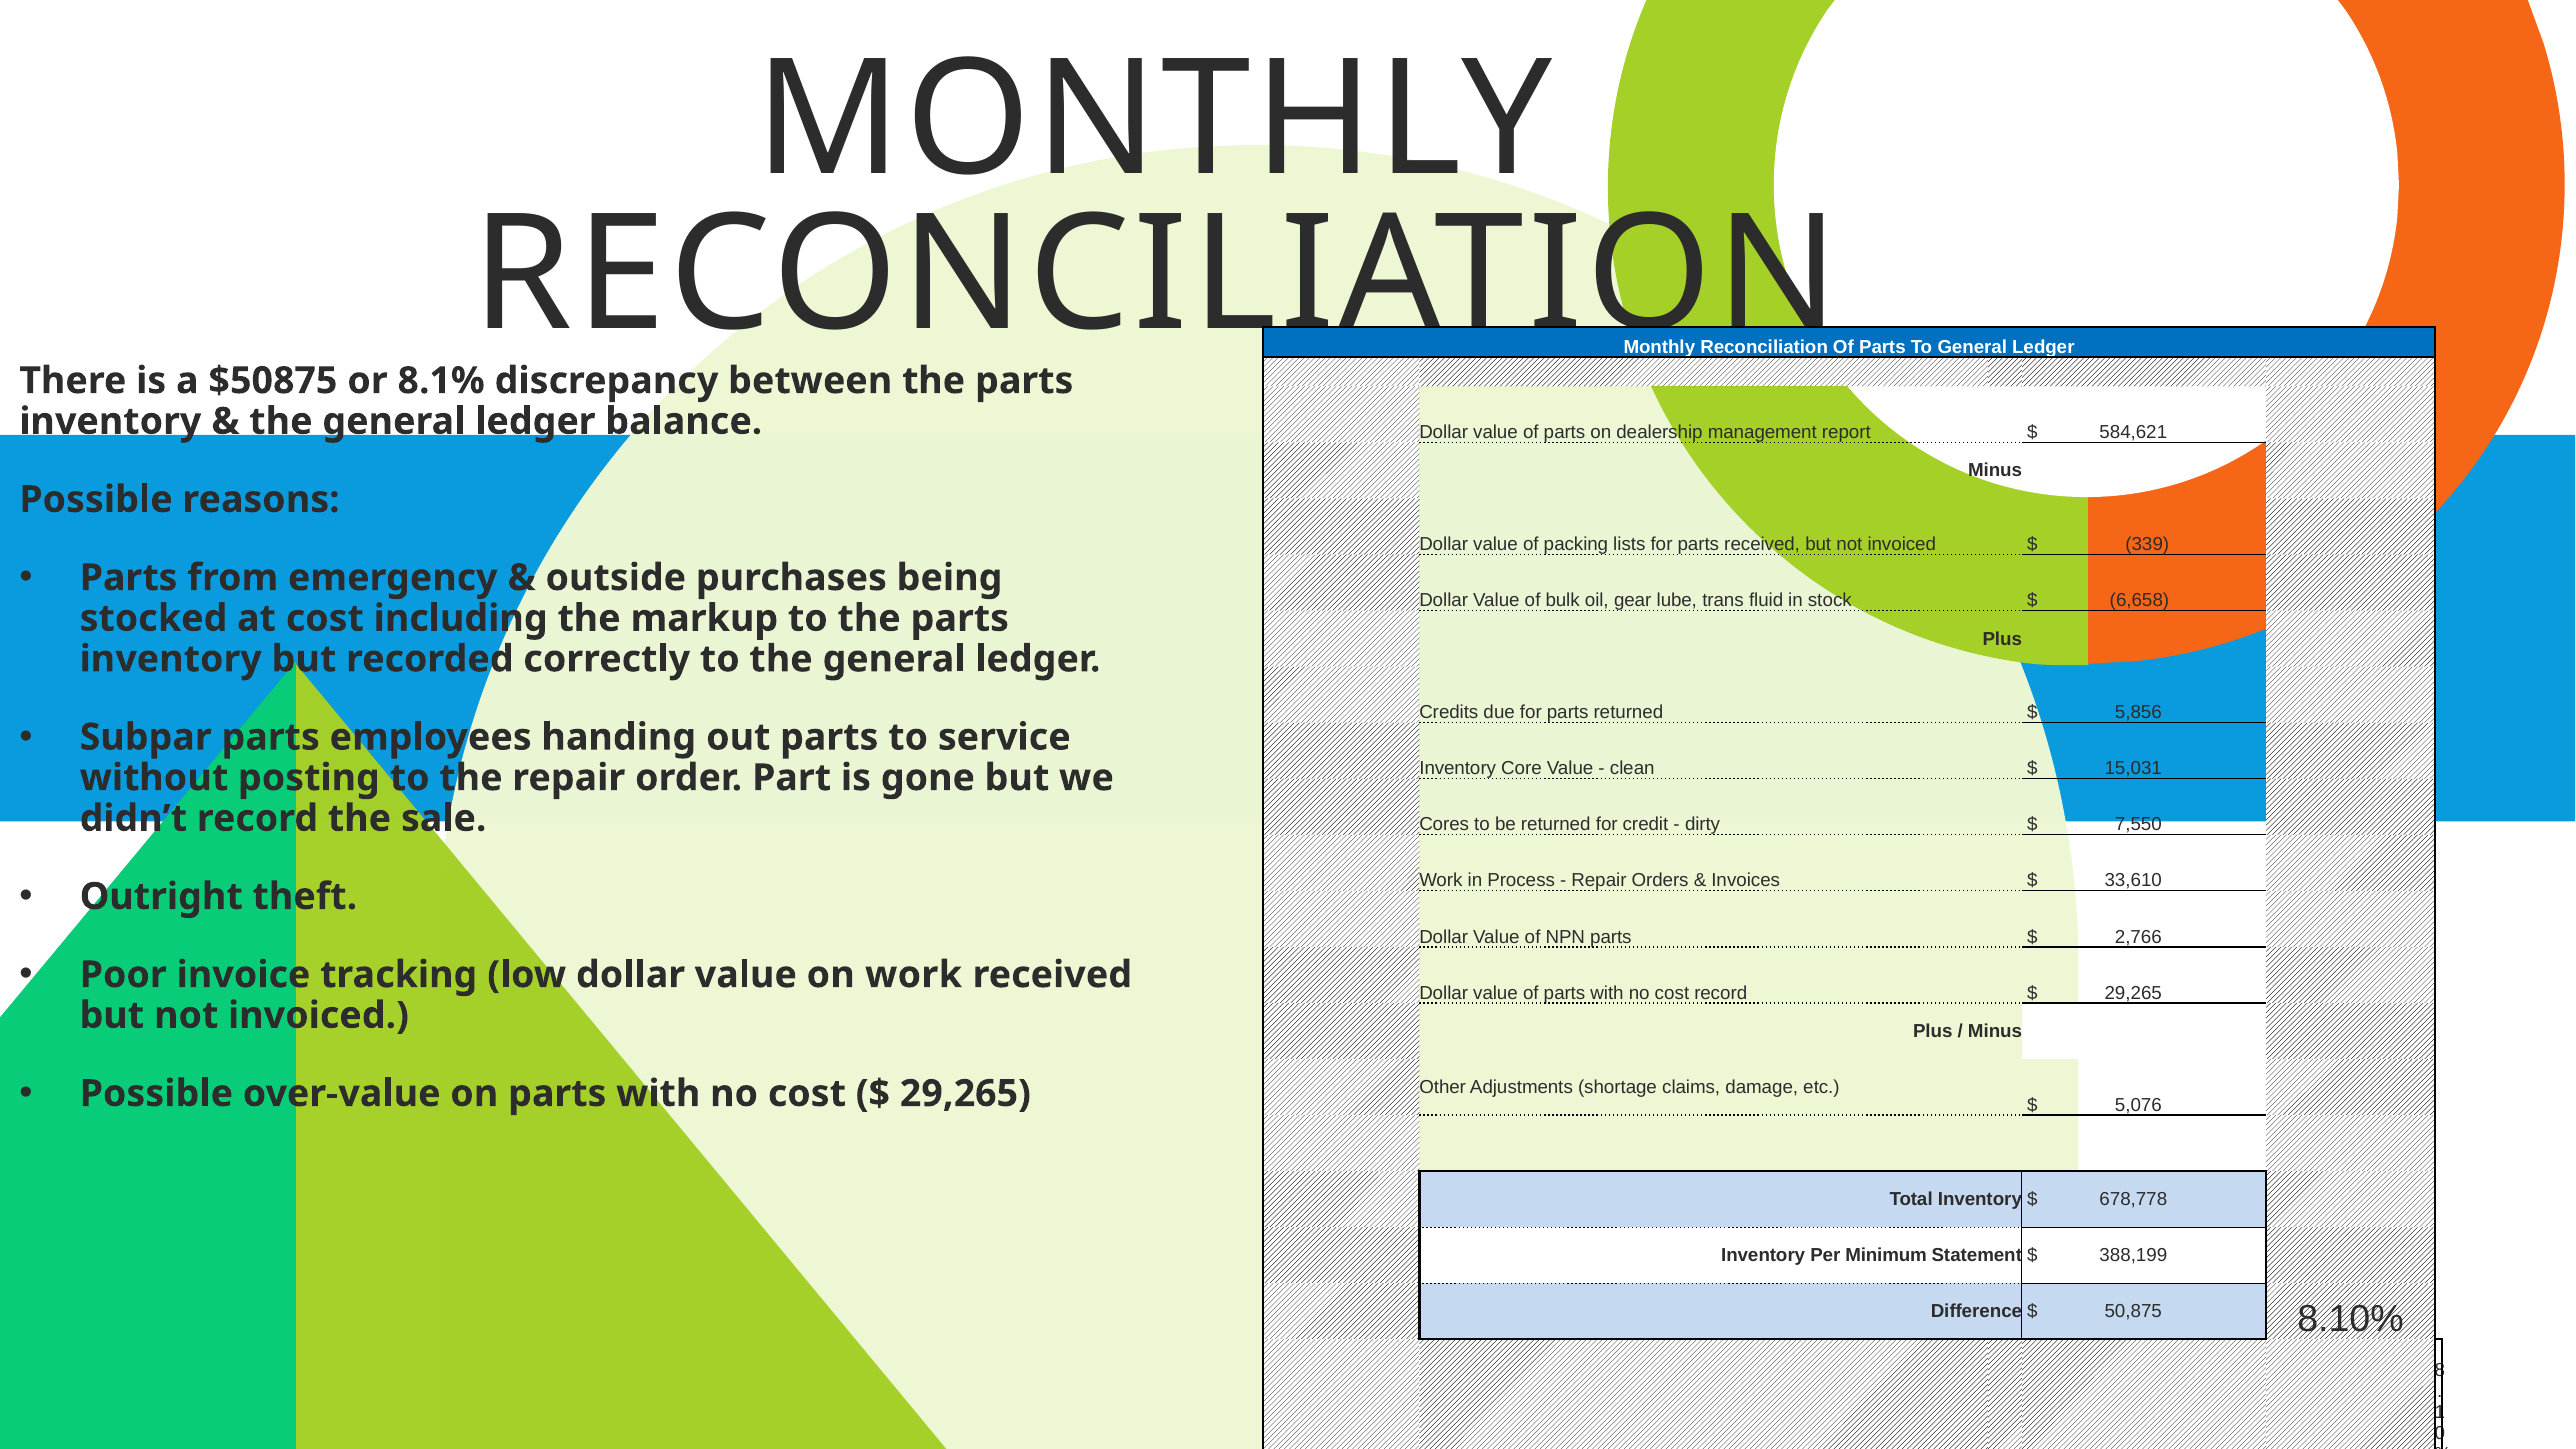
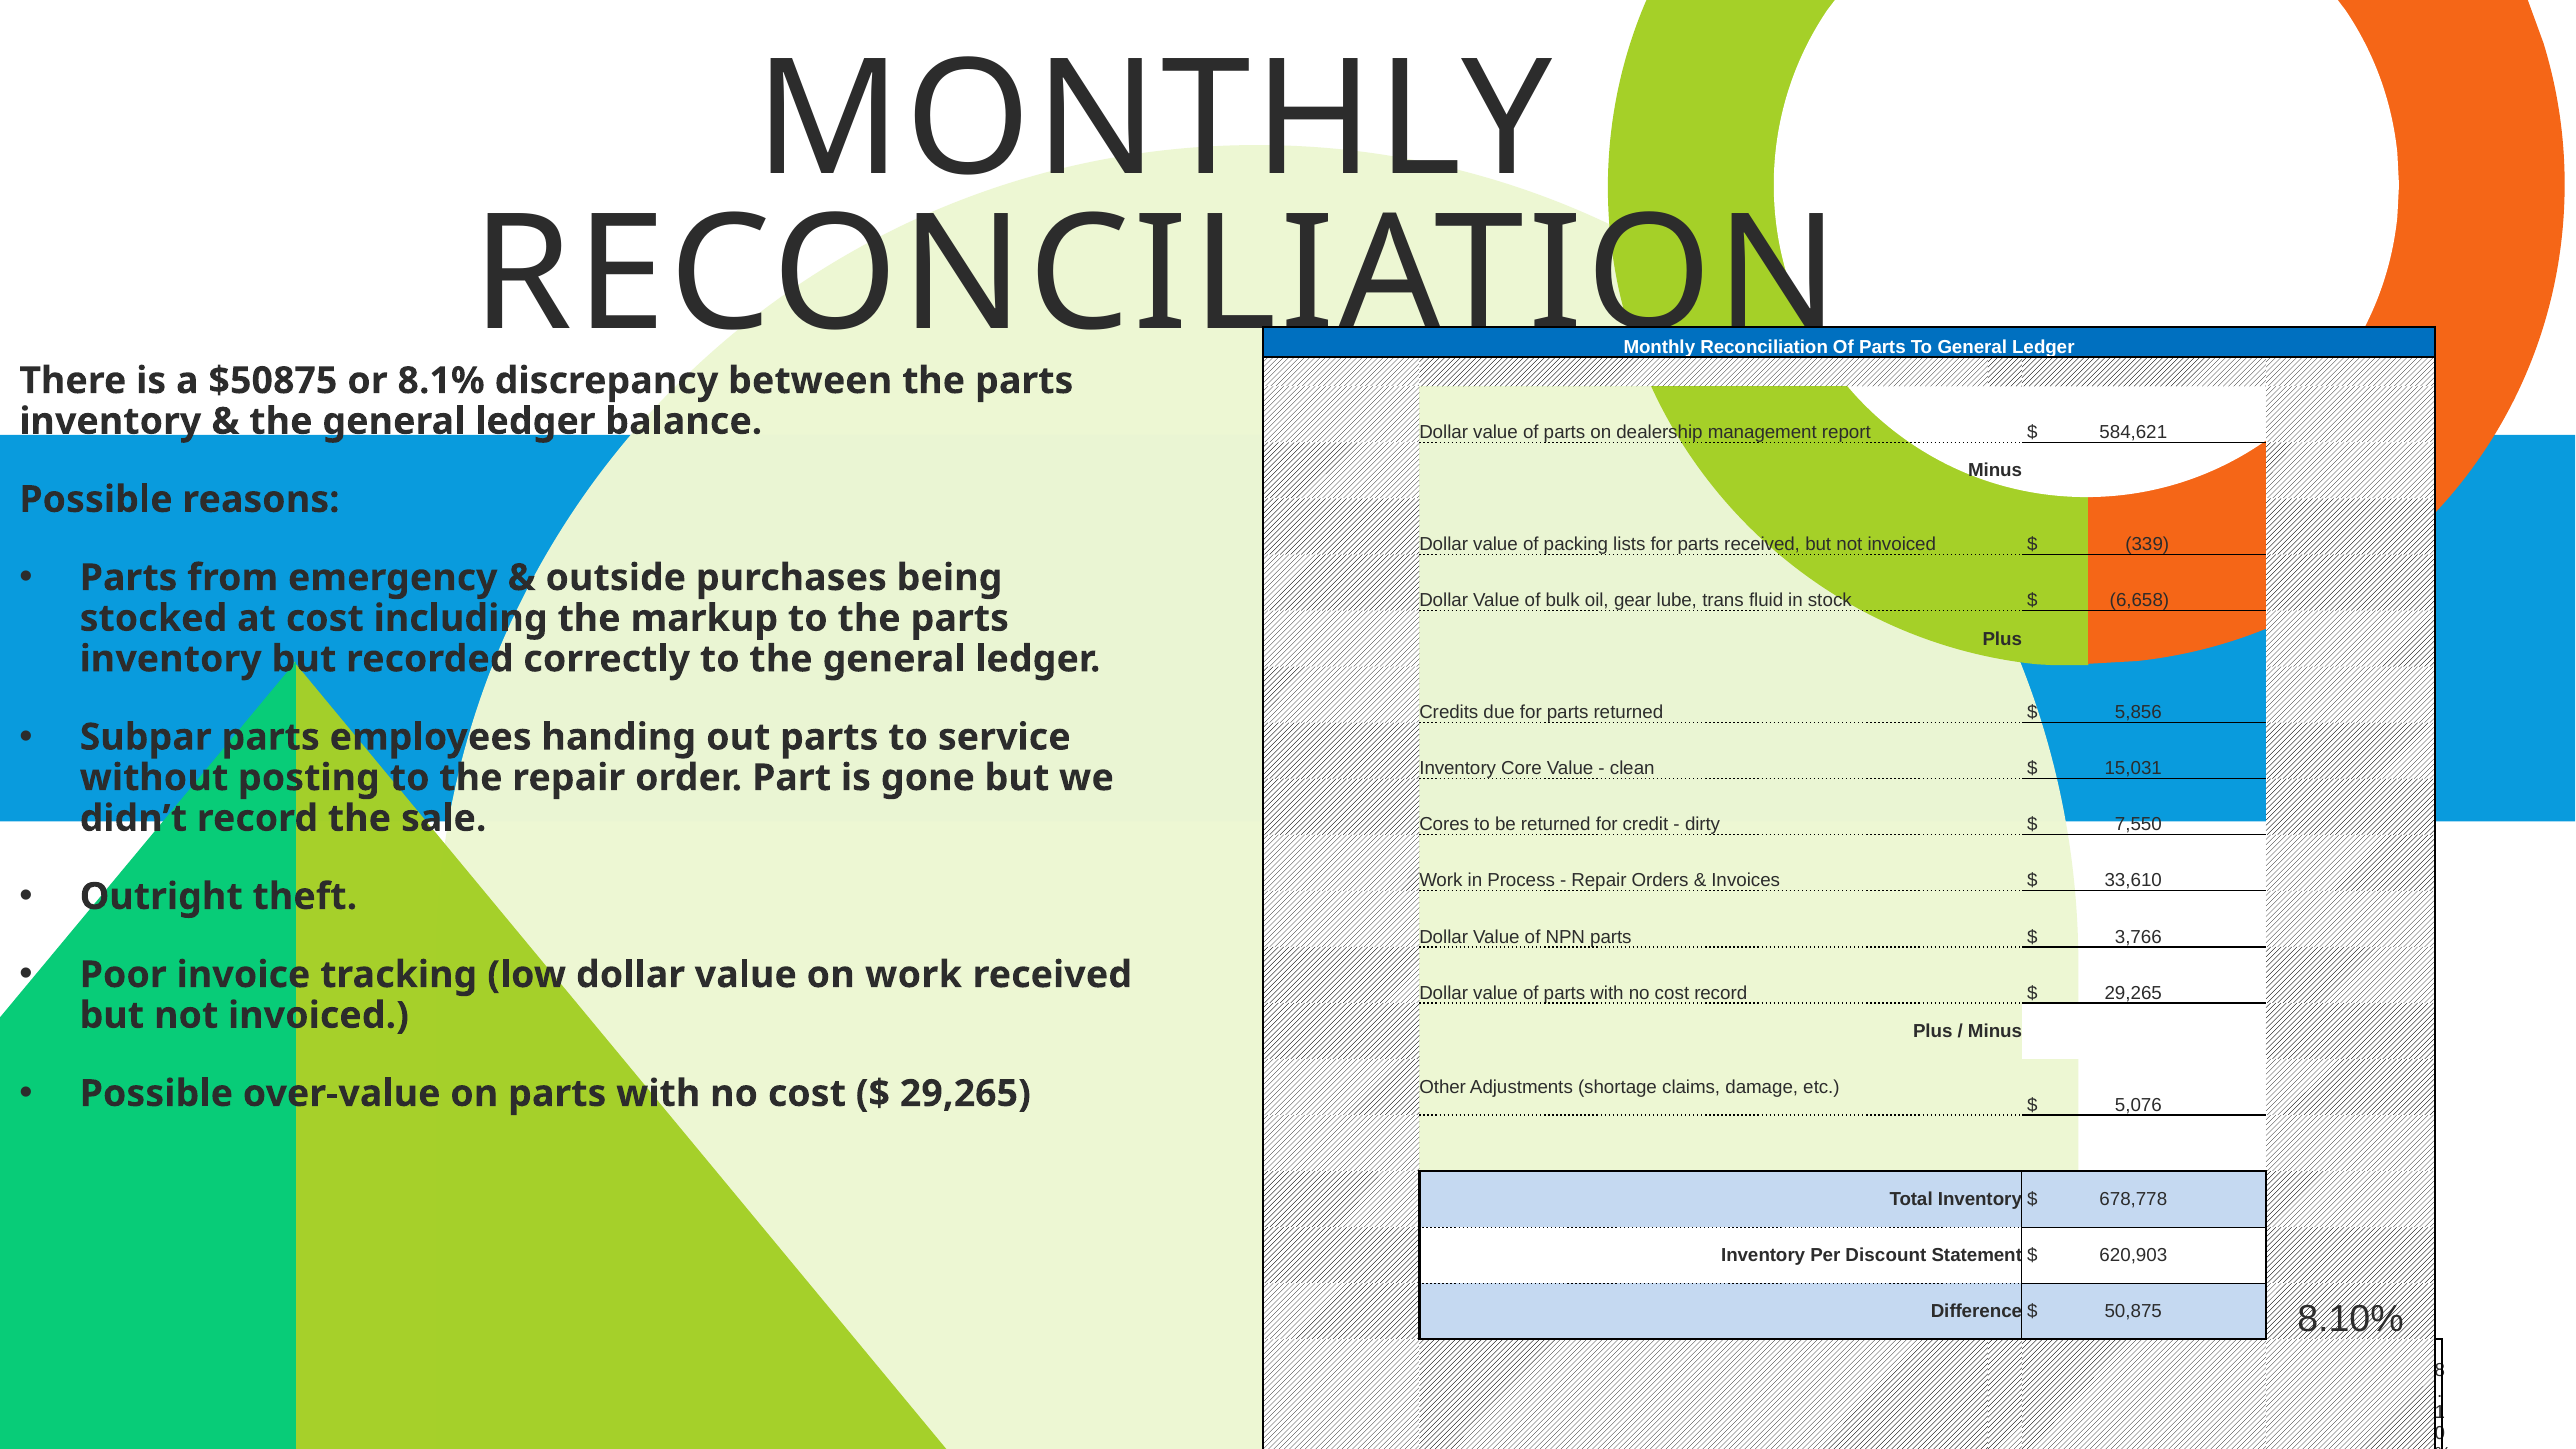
2,766: 2,766 -> 3,766 (2138, 937)
Minimum: Minimum -> Discount (1886, 1256)
388,199: 388,199 -> 620,903 (2133, 1256)
